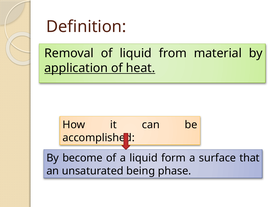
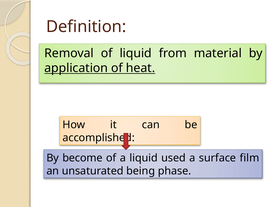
form: form -> used (173, 158)
that: that -> film (249, 158)
